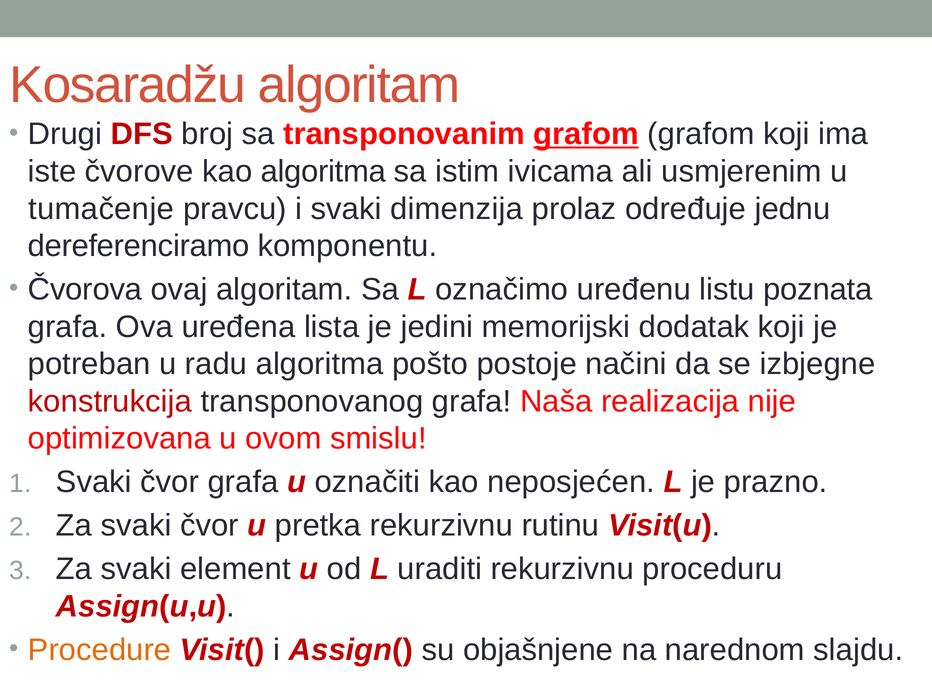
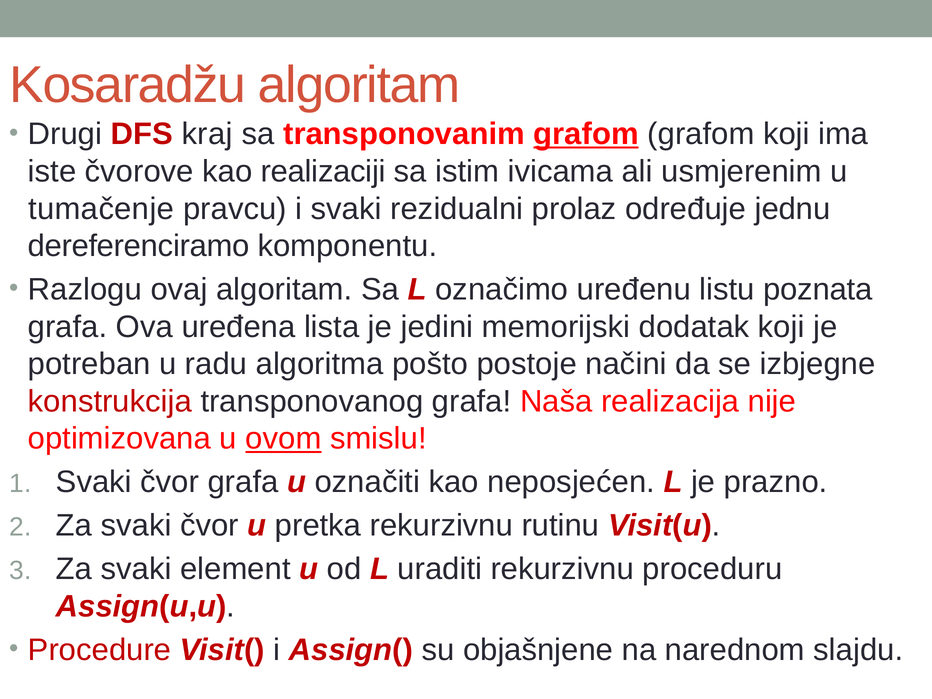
broj: broj -> kraj (207, 134)
kao algoritma: algoritma -> realizaciji (323, 171)
dimenzija: dimenzija -> rezidualni (457, 209)
Čvorova: Čvorova -> Razlogu (85, 290)
ovom underline: none -> present (283, 439)
Procedure colour: orange -> red (100, 650)
